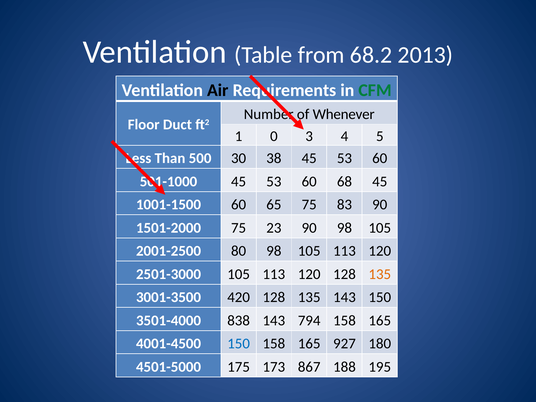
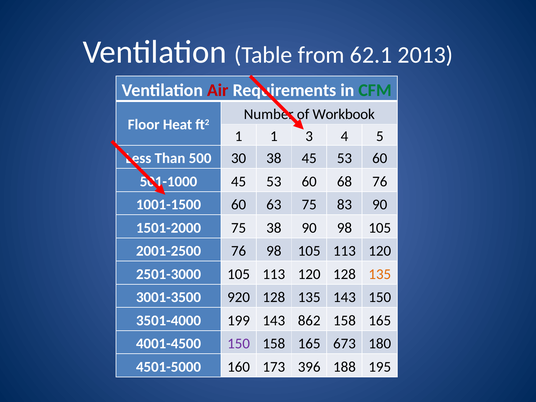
68.2: 68.2 -> 62.1 (371, 55)
Air colour: black -> red (218, 90)
Whenever: Whenever -> Workbook (344, 114)
Duct: Duct -> Heat (178, 125)
1 0: 0 -> 1 (274, 136)
68 45: 45 -> 76 (380, 182)
65: 65 -> 63 (274, 205)
75 23: 23 -> 38 (274, 228)
2001-2500 80: 80 -> 76 (239, 251)
420: 420 -> 920 (239, 297)
838: 838 -> 199 (239, 321)
794: 794 -> 862 (309, 321)
150 colour: blue -> purple (239, 344)
927: 927 -> 673 (344, 344)
175: 175 -> 160 (239, 367)
867: 867 -> 396 (309, 367)
